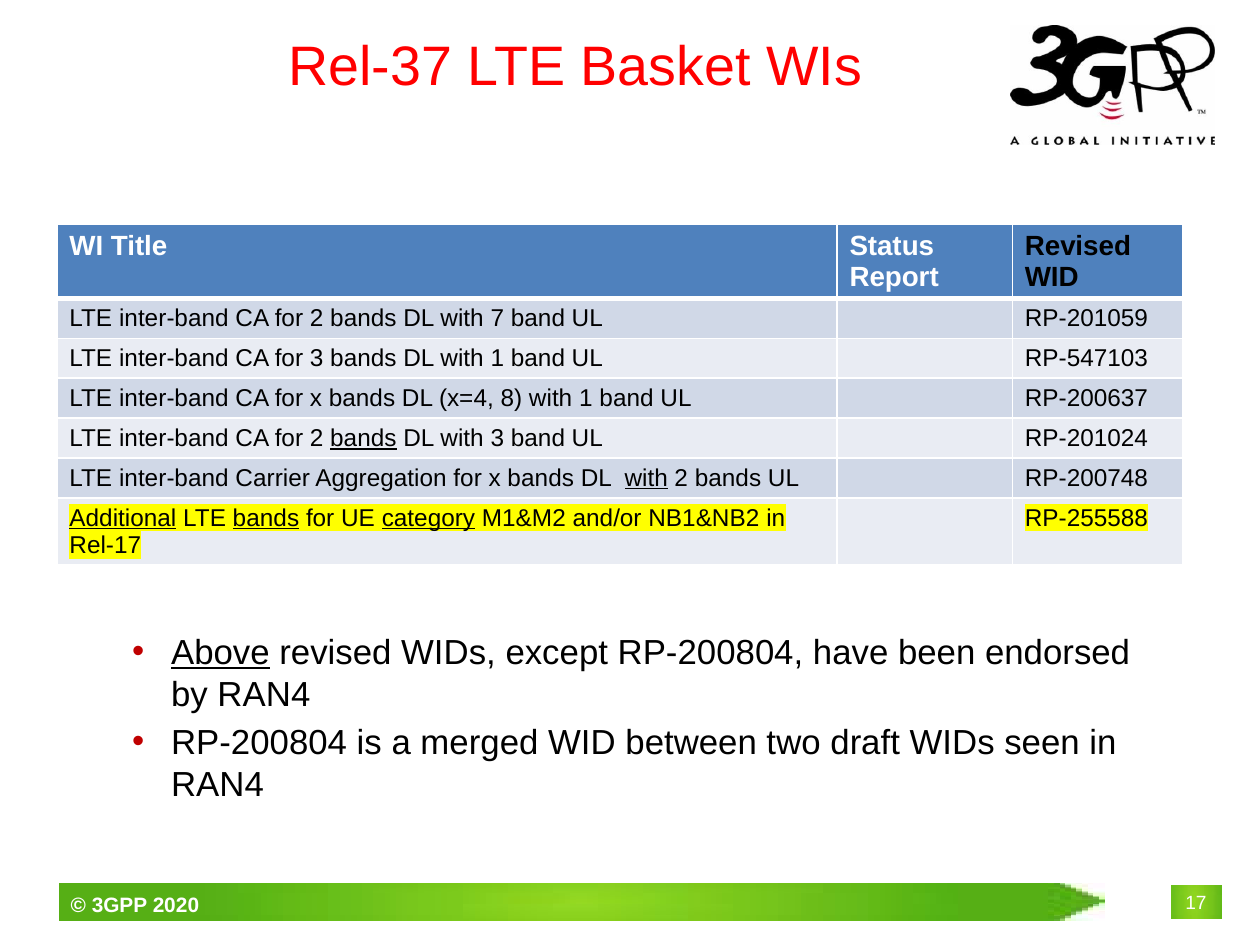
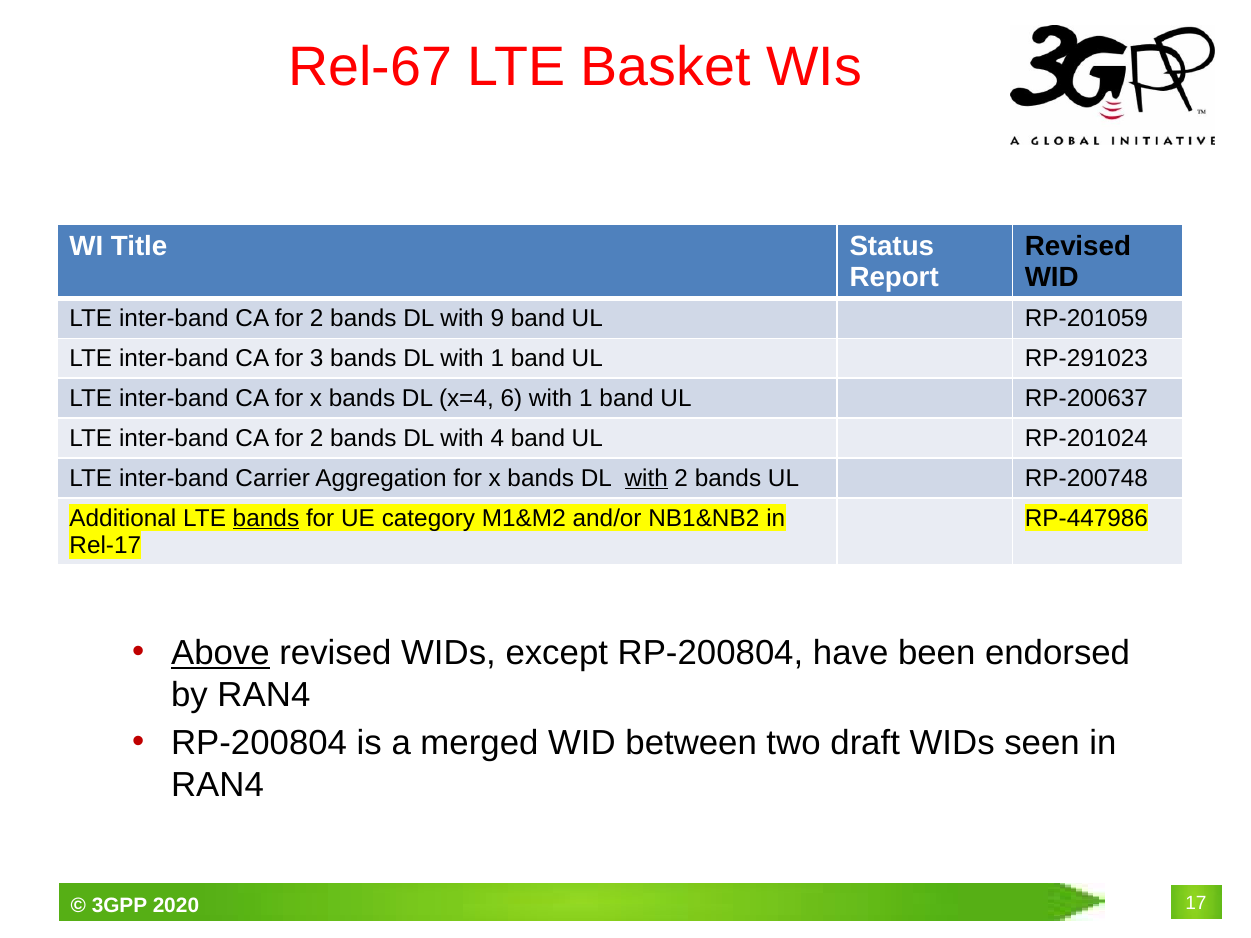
Rel-37: Rel-37 -> Rel-67 (370, 67)
7: 7 -> 9 (497, 319)
RP-547103: RP-547103 -> RP-291023 (1086, 359)
8: 8 -> 6 (511, 399)
bands underline: present -> none (363, 438)
with 3: 3 -> 4 (497, 438)
Additional underline: present -> none (123, 518)
category underline: present -> none (428, 518)
RP-255588: RP-255588 -> RP-447986 (1086, 518)
